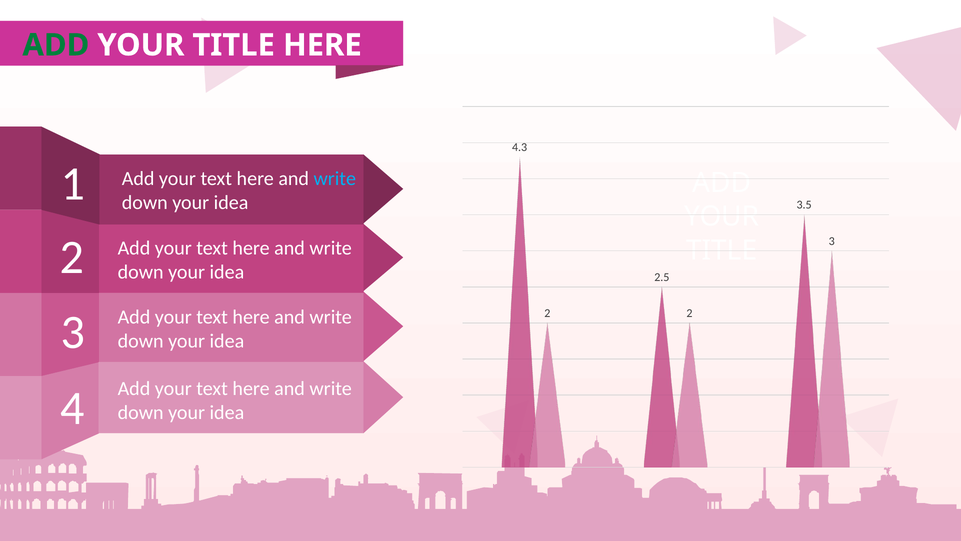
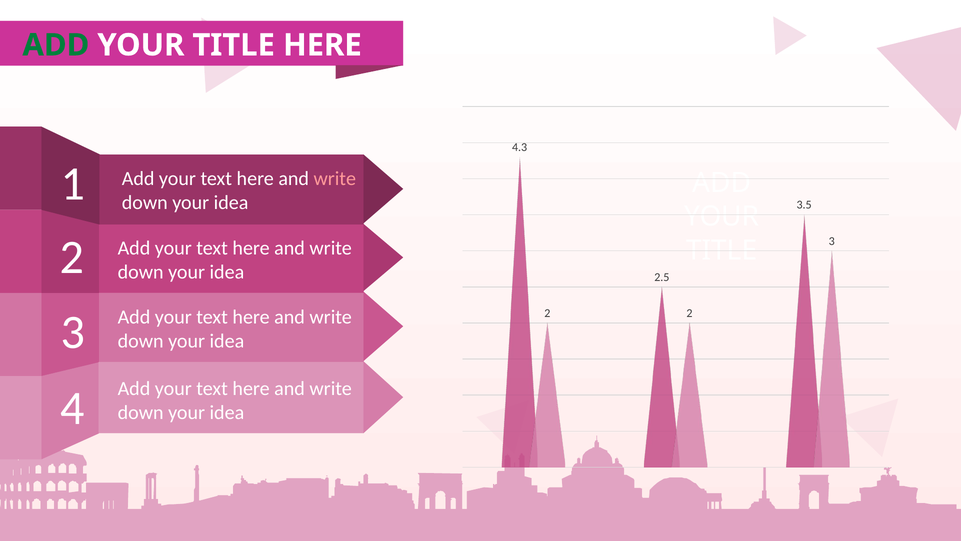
write colour: light blue -> pink (335, 179)
